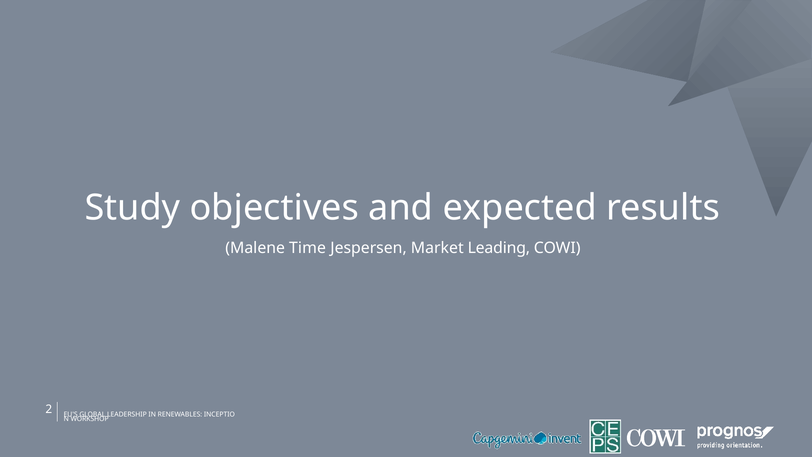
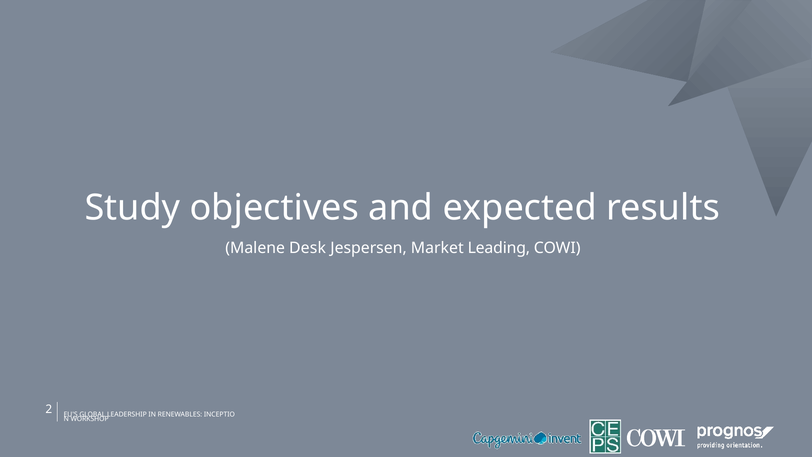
Time: Time -> Desk (307, 248)
